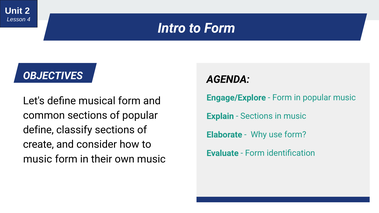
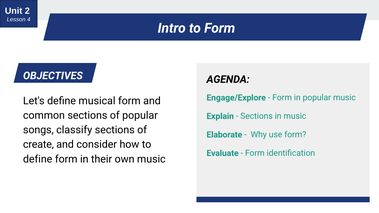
define: define -> songs (38, 130)
music: music -> define (38, 159)
